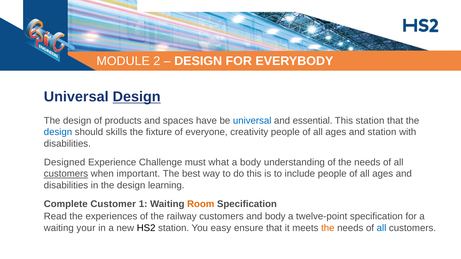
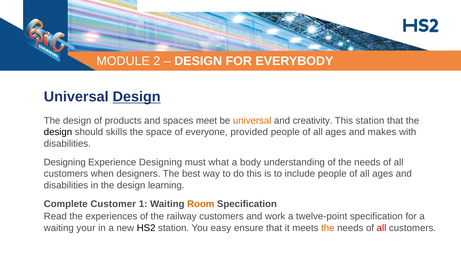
have: have -> meet (207, 121)
universal colour: blue -> orange (252, 121)
essential: essential -> creativity (313, 121)
design colour: blue -> black (58, 132)
fixture: fixture -> space (159, 132)
creativity: creativity -> provided (249, 132)
and station: station -> makes (382, 132)
Designed: Designed -> Designing (65, 162)
Experience Challenge: Challenge -> Designing (161, 162)
customers underline: present -> none (66, 174)
important: important -> designers (138, 174)
and body: body -> work (275, 217)
all colour: blue -> red (382, 228)
